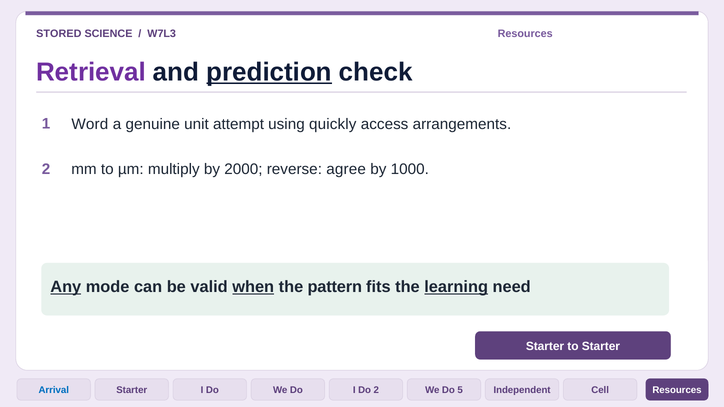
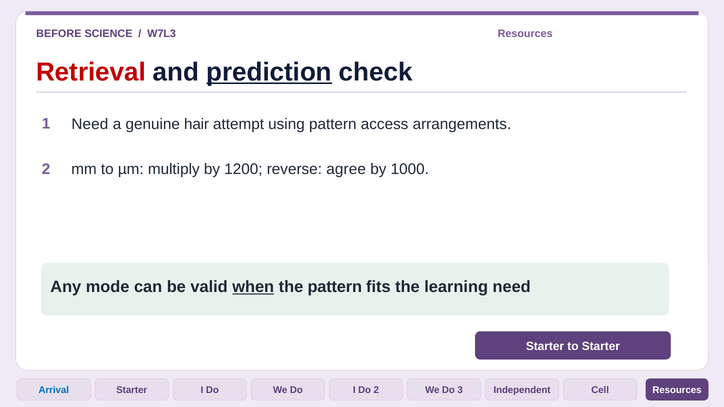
STORED: STORED -> BEFORE (59, 34)
Retrieval colour: purple -> red (91, 72)
1 Word: Word -> Need (90, 124)
unit: unit -> hair (197, 124)
using quickly: quickly -> pattern (333, 124)
2000: 2000 -> 1200 (243, 169)
Any underline: present -> none (66, 287)
learning underline: present -> none (456, 287)
5: 5 -> 3 (460, 390)
